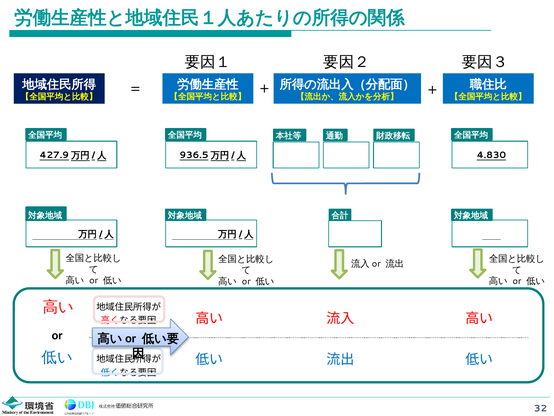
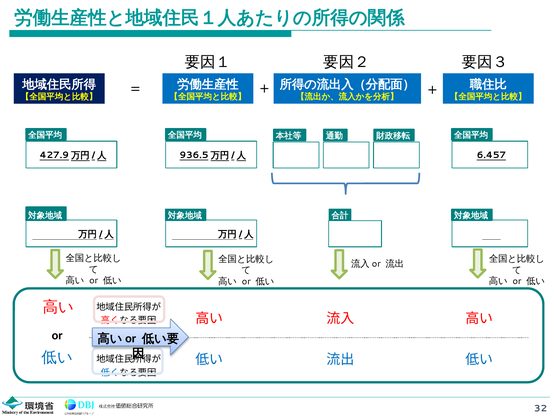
4.830: 4.830 -> 6.457 (491, 155)
